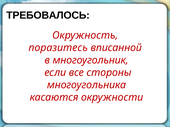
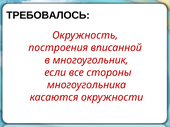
поразитесь: поразитесь -> построения (58, 48)
